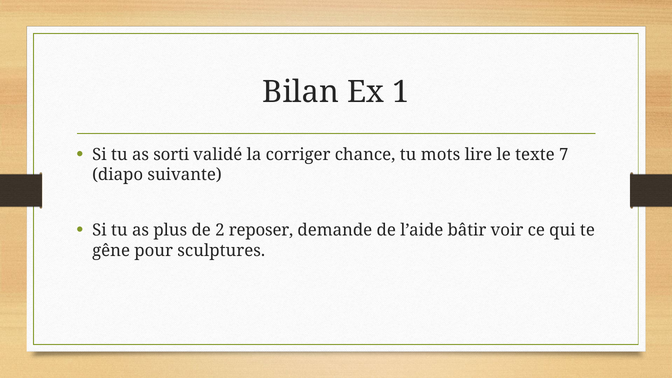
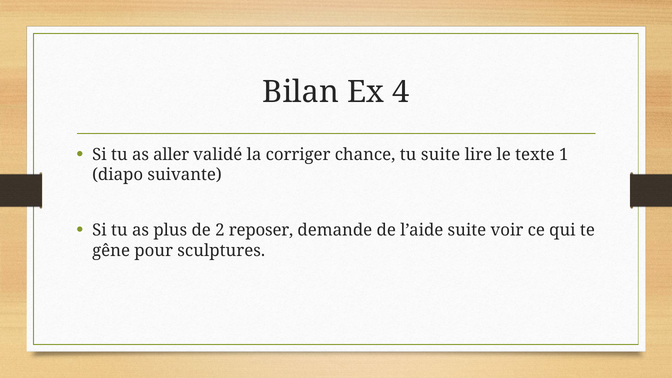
1: 1 -> 4 (401, 92)
sorti: sorti -> aller (171, 155)
tu mots: mots -> suite (441, 155)
7: 7 -> 1 (564, 155)
l’aide bâtir: bâtir -> suite (467, 230)
